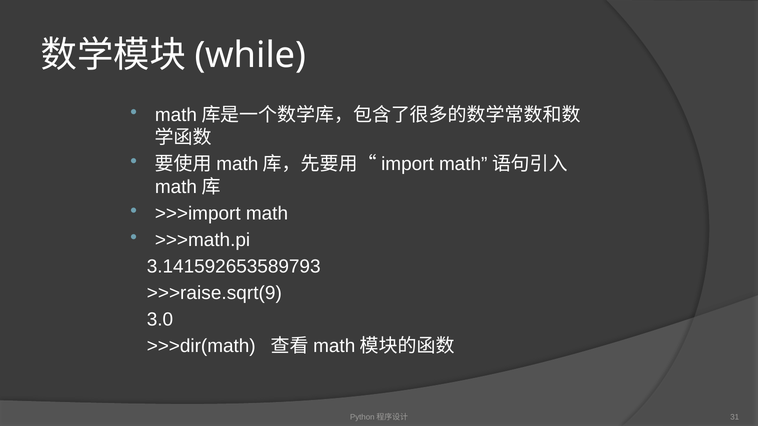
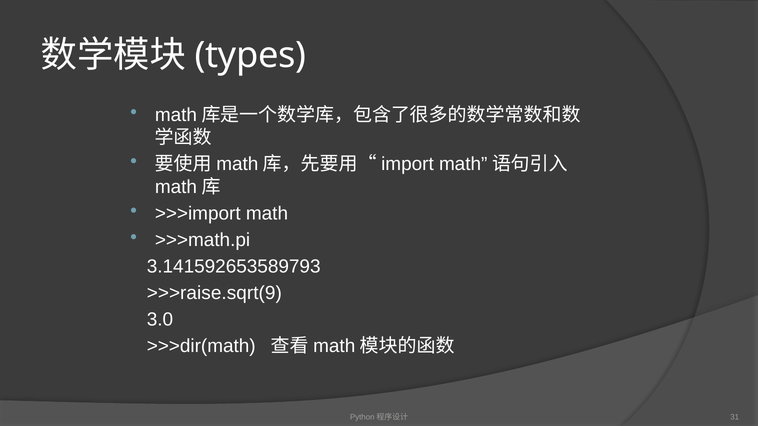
while: while -> types (250, 55)
